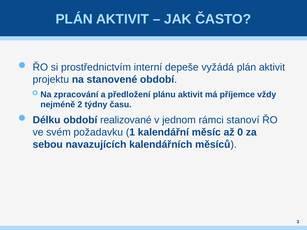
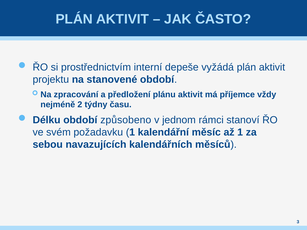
realizované: realizované -> způsobeno (126, 120)
až 0: 0 -> 1 (240, 132)
